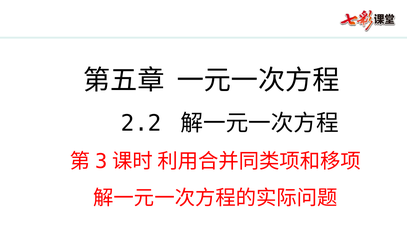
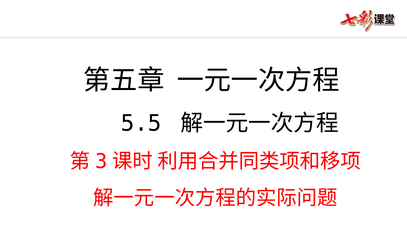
2.2: 2.2 -> 5.5 (141, 124)
